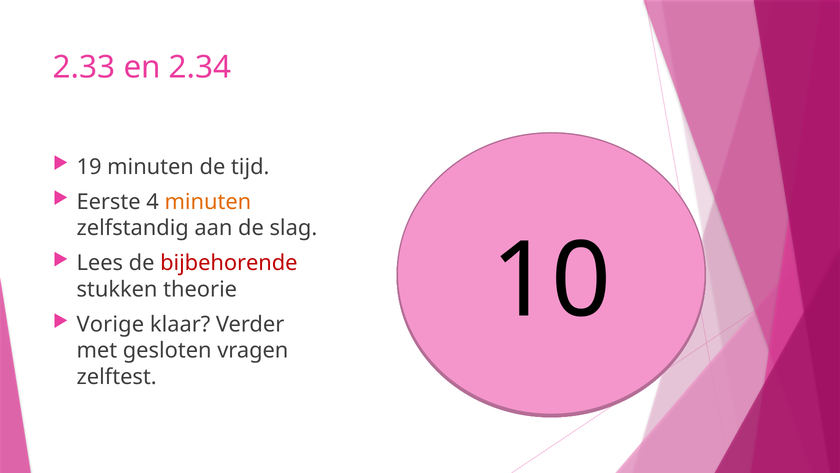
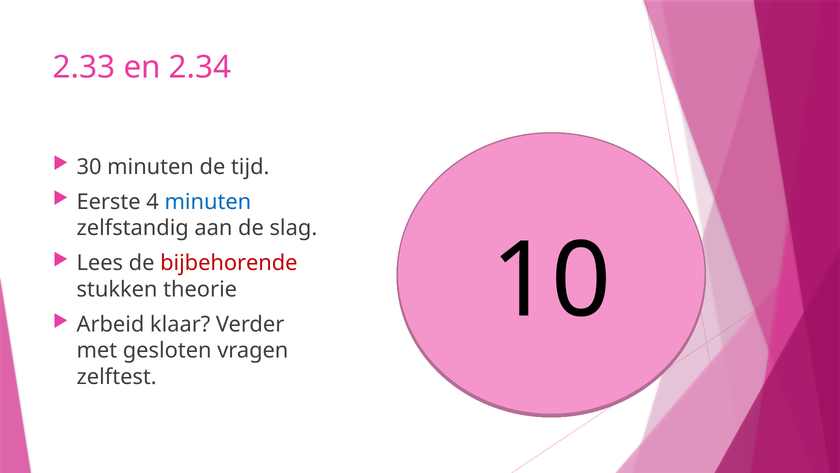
19: 19 -> 30 (89, 167)
minuten colour: orange -> blue (208, 202)
Vorige: Vorige -> Arbeid (110, 324)
